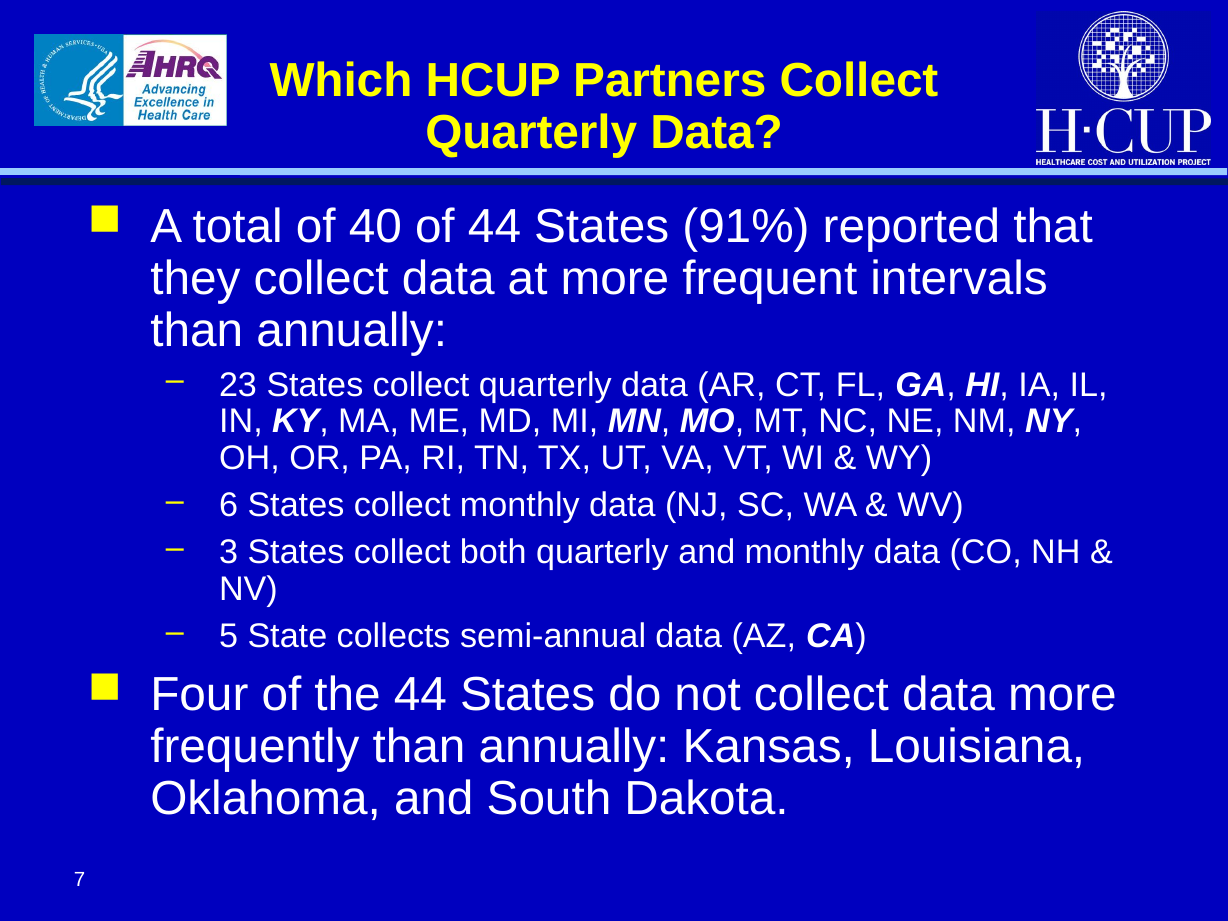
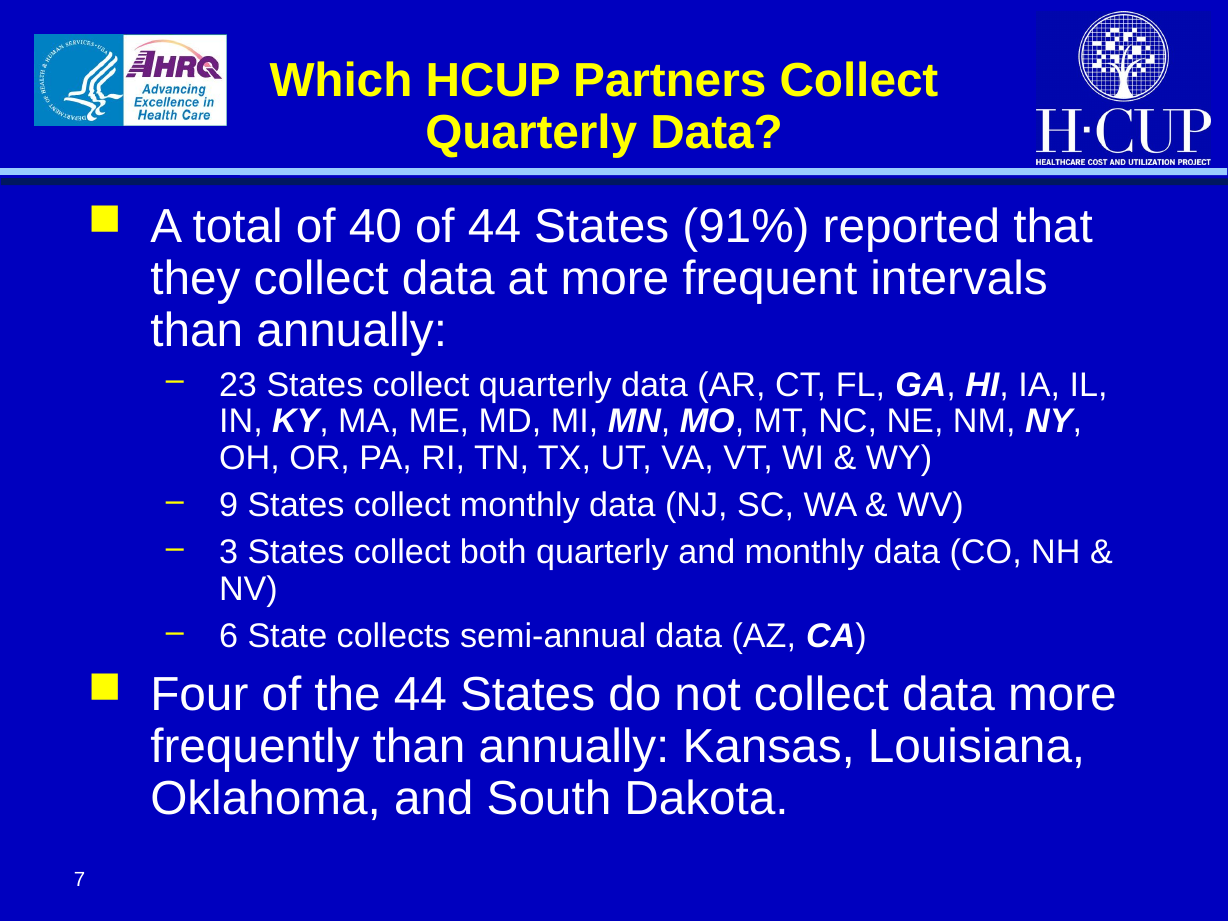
6: 6 -> 9 (229, 506)
5: 5 -> 6 (229, 637)
